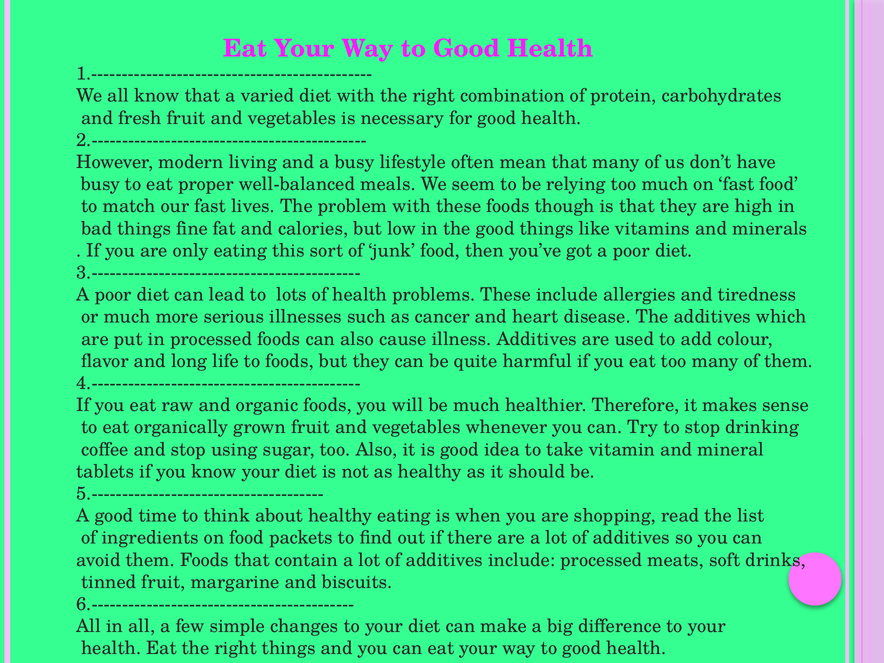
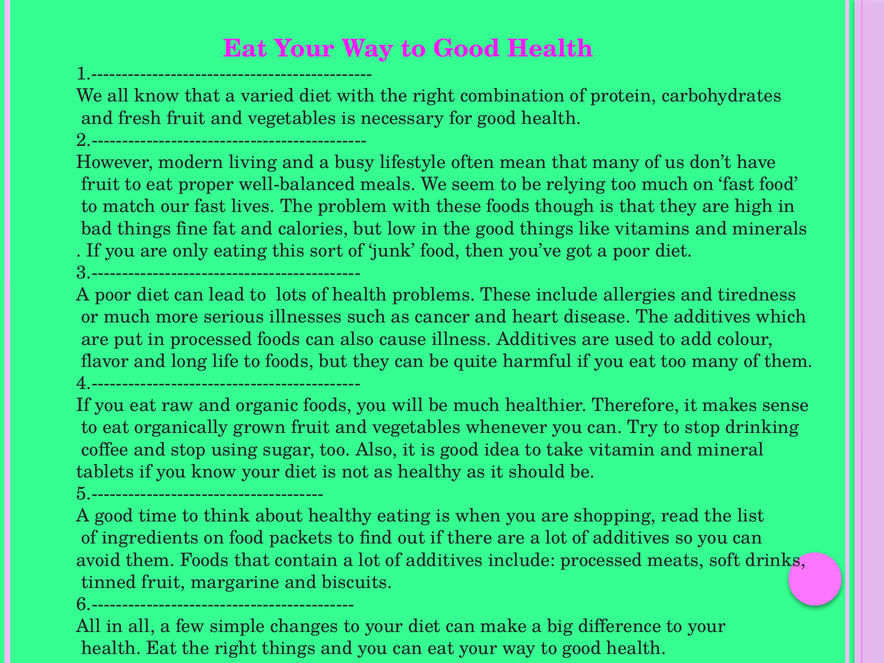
busy: busy -> fruit (100, 184)
